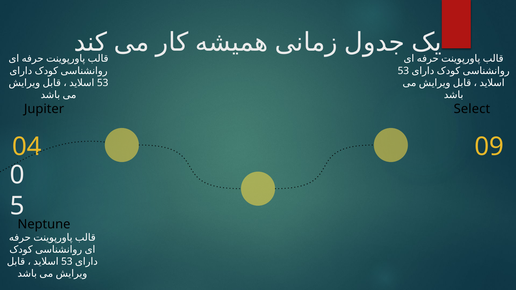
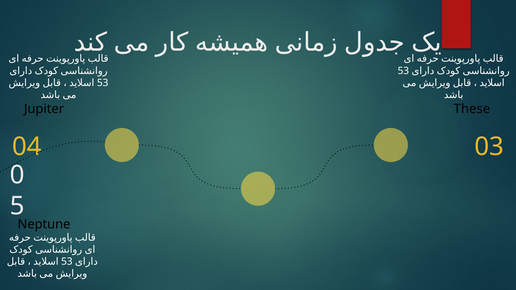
Select: Select -> These (472, 109)
09: 09 -> 03 (489, 147)
